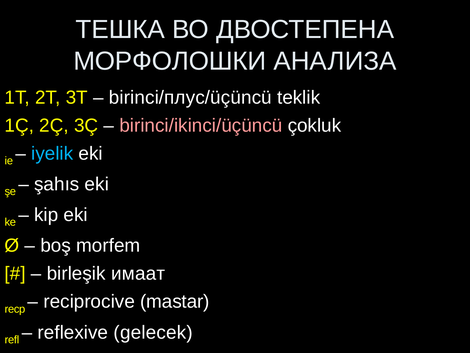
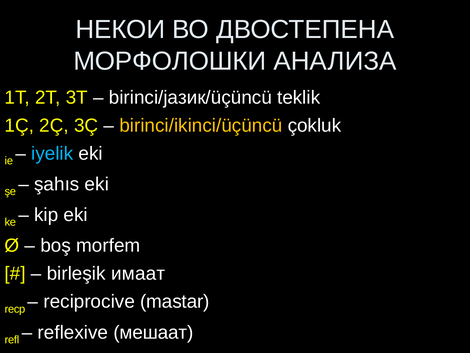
ТЕШКА: ТЕШКА -> НЕКОИ (120, 30)
birinci/плус/üçüncü: birinci/плус/üçüncü -> birinci/јазик/üçüncü (190, 97)
birinci/ikinci/üçüncü colour: pink -> yellow (201, 125)
gelecek: gelecek -> мешаат (153, 332)
